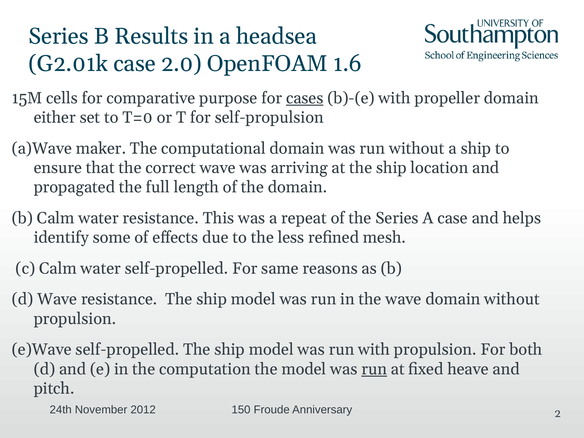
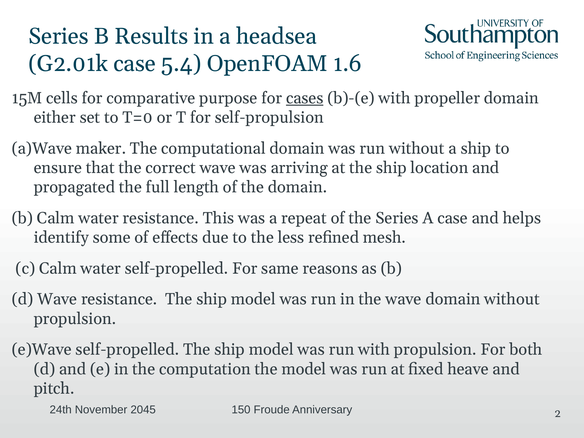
2.0: 2.0 -> 5.4 (181, 64)
run underline: present -> none (374, 369)
2012: 2012 -> 2045 (143, 410)
